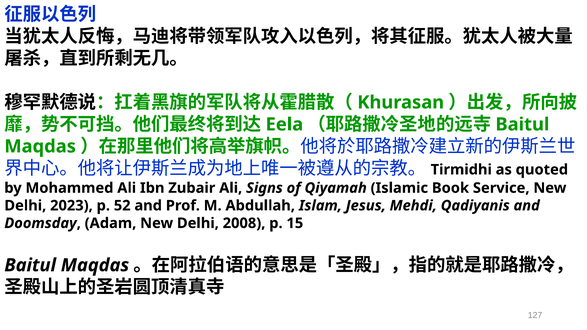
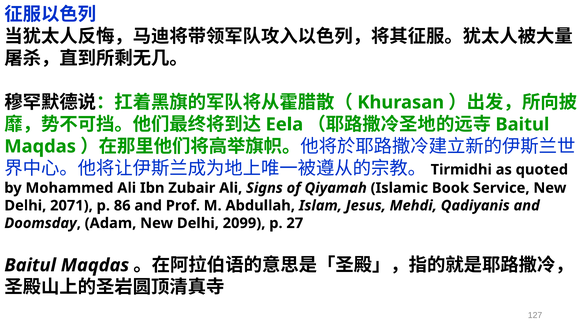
2023: 2023 -> 2071 (71, 206)
52: 52 -> 86 (122, 206)
2008: 2008 -> 2099 (244, 223)
15: 15 -> 27 (295, 223)
